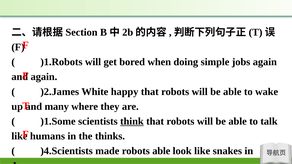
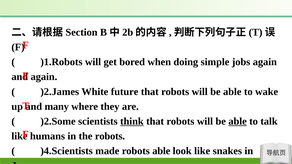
happy: happy -> future (125, 92)
)1.Some: )1.Some -> )2.Some (58, 121)
able underline: none -> present (238, 121)
the thinks: thinks -> robots (110, 136)
